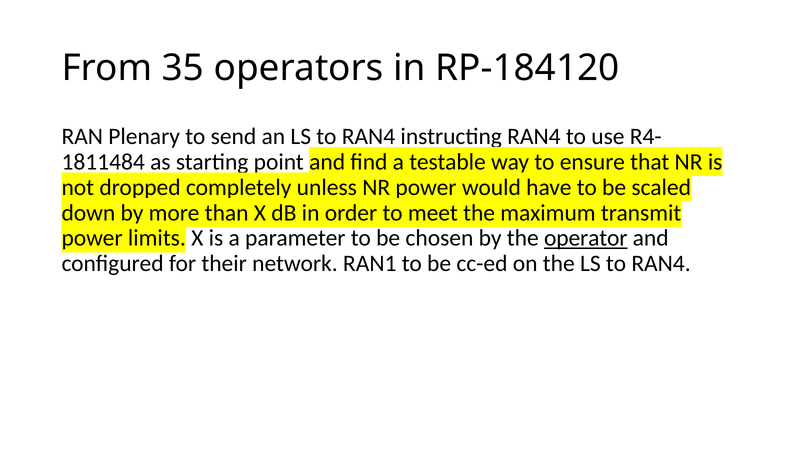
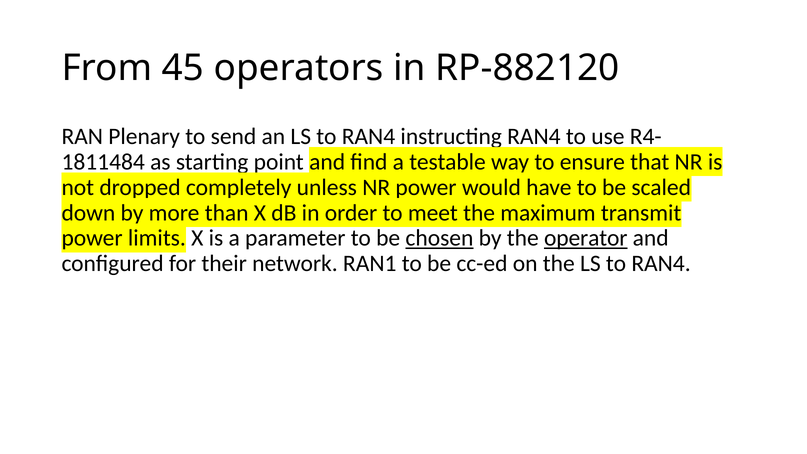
35: 35 -> 45 (183, 68)
RP-184120: RP-184120 -> RP-882120 (527, 68)
chosen underline: none -> present (439, 238)
